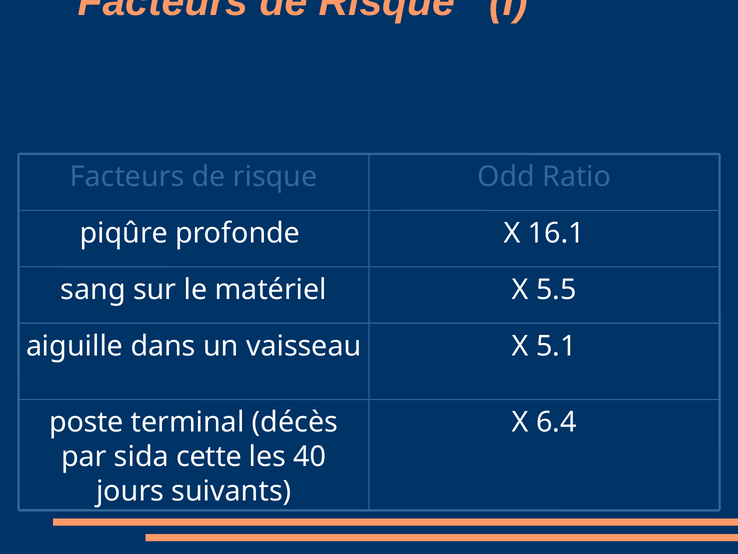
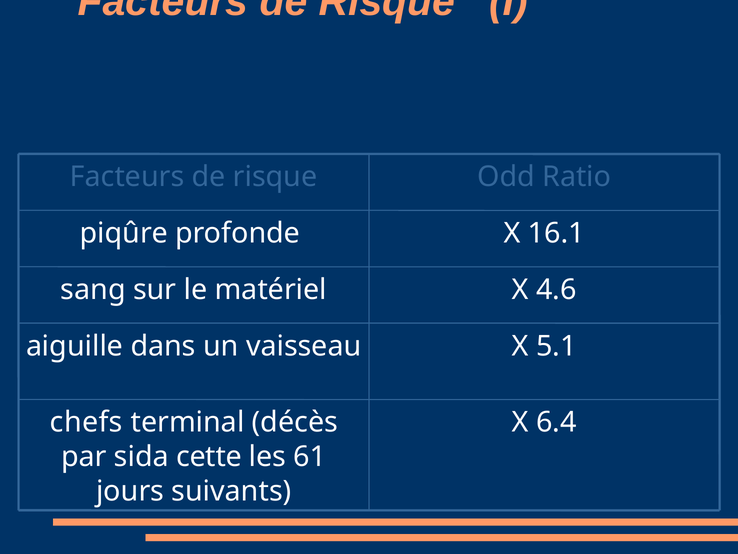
5.5: 5.5 -> 4.6 (556, 289)
poste: poste -> chefs (86, 422)
40: 40 -> 61 (310, 457)
